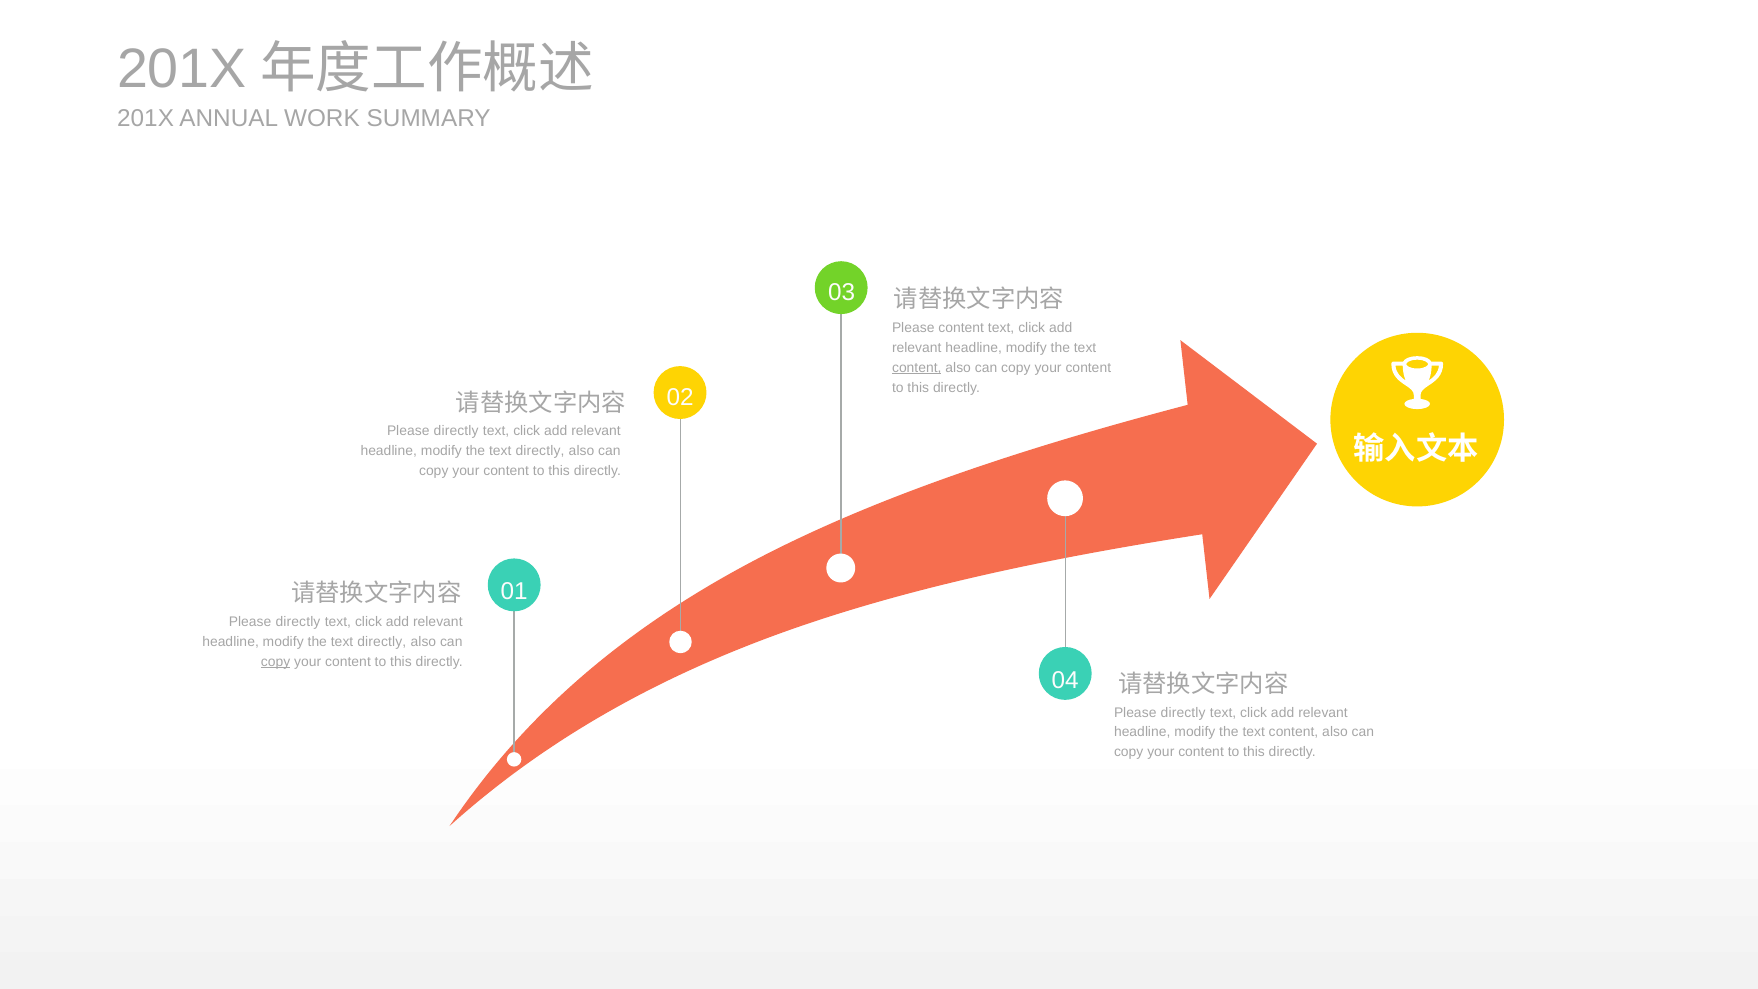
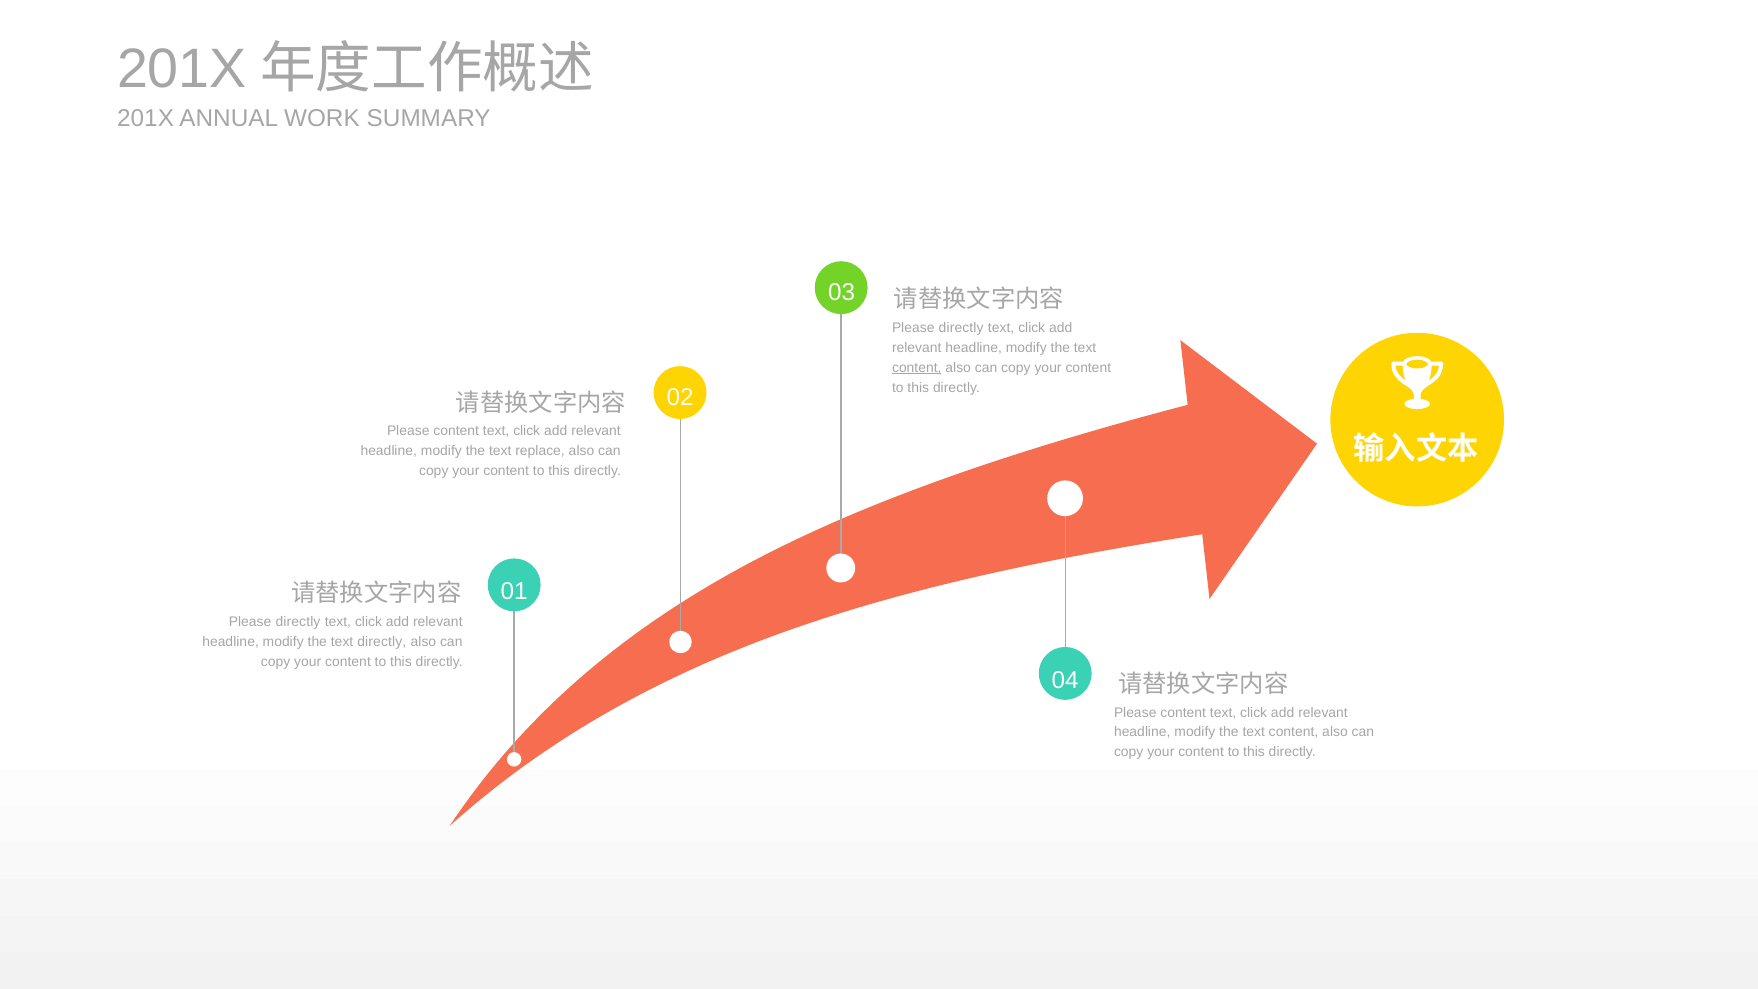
content: content -> directly (961, 328)
directly: directly -> content (456, 431)
directly: directly -> replace (540, 451)
copy underline: present -> none (276, 661)
directly: directly -> content (1183, 712)
